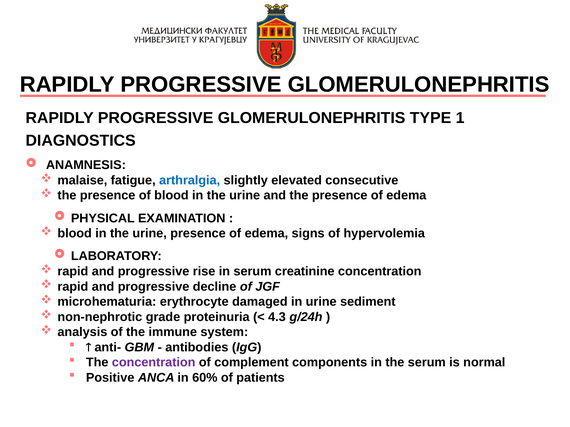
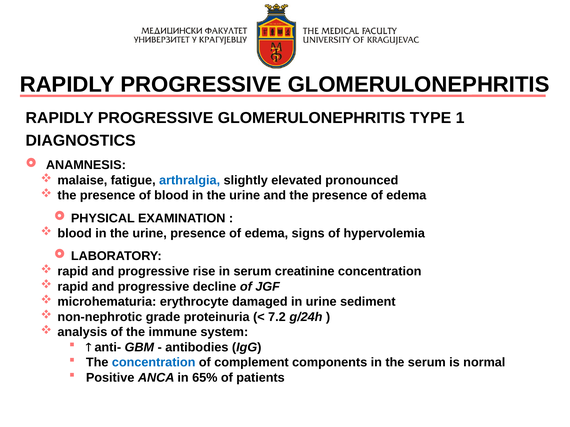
consecutive: consecutive -> pronounced (362, 181)
4.3: 4.3 -> 7.2 (277, 317)
concentration colour: purple -> blue (154, 363)
60%: 60% -> 65% (205, 378)
